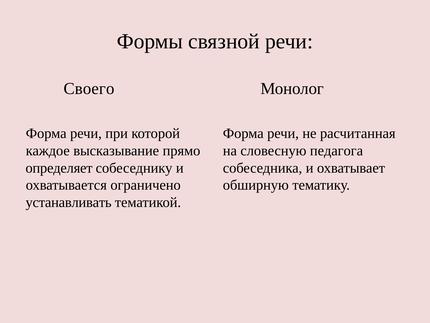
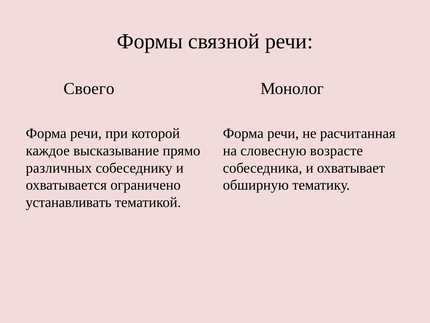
педагога: педагога -> возрасте (336, 150)
определяет: определяет -> различных (59, 168)
